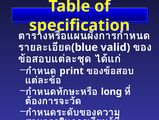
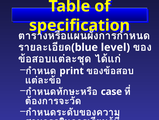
valid: valid -> level (115, 47)
long: long -> case (111, 91)
